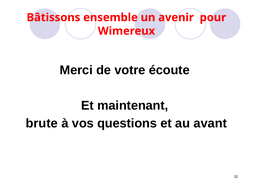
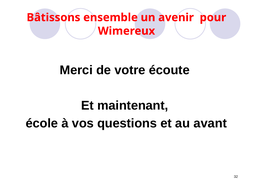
brute: brute -> école (42, 123)
